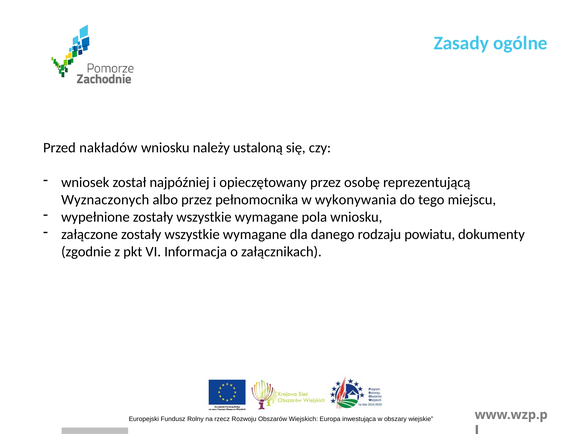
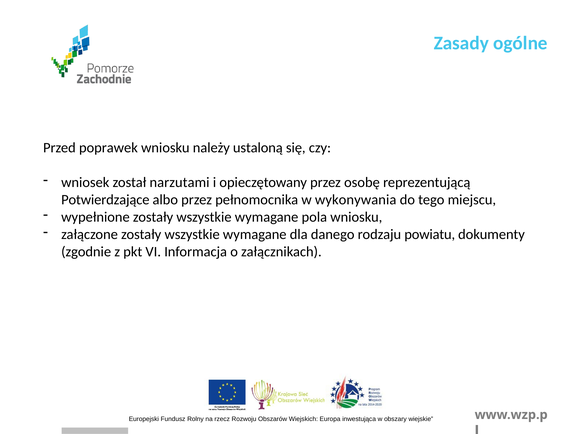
nakładów: nakładów -> poprawek (108, 148)
najpóźniej: najpóźniej -> narzutami (180, 182)
Wyznaczonych: Wyznaczonych -> Potwierdzające (105, 200)
